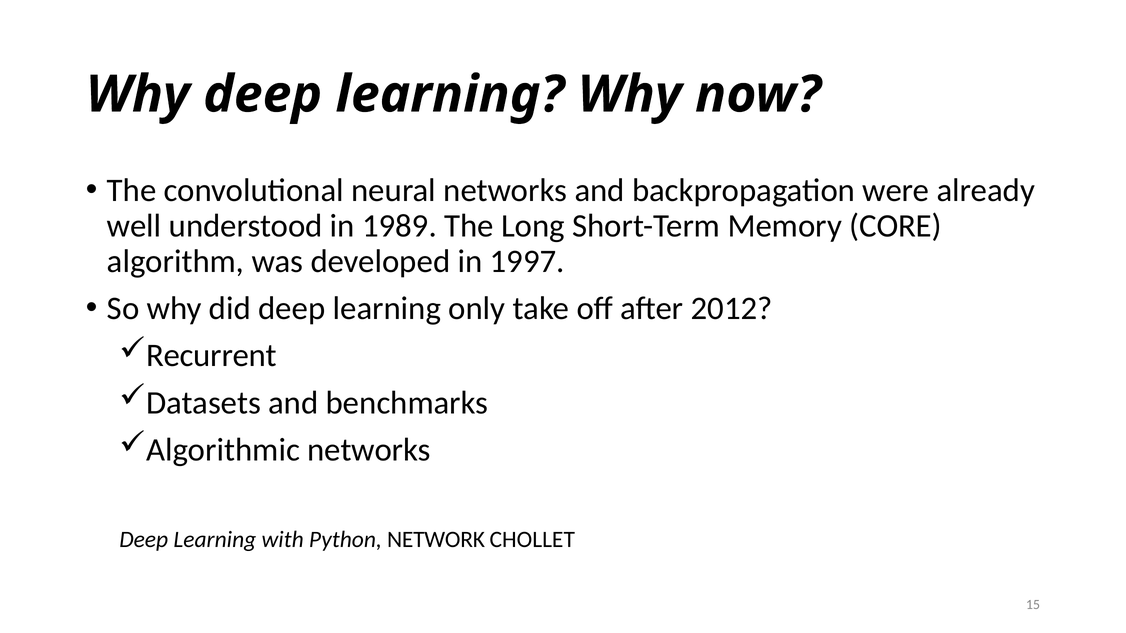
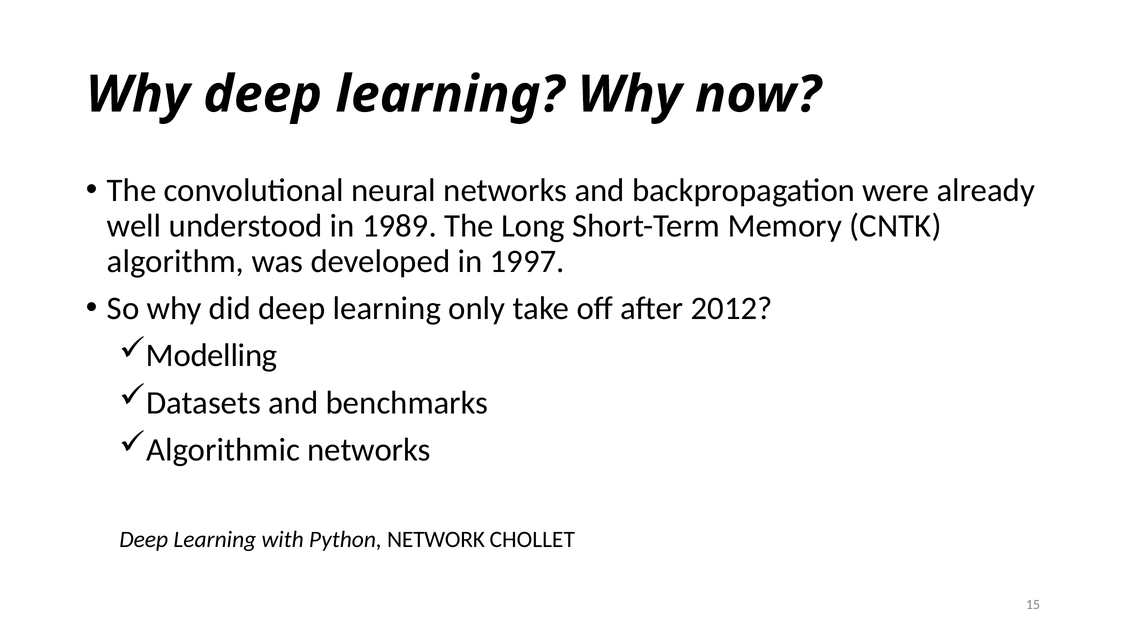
CORE: CORE -> CNTK (895, 226)
Recurrent: Recurrent -> Modelling (212, 356)
